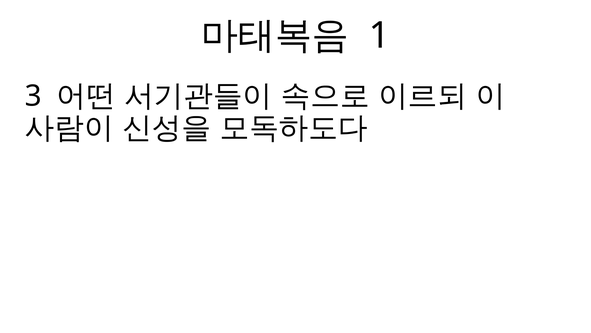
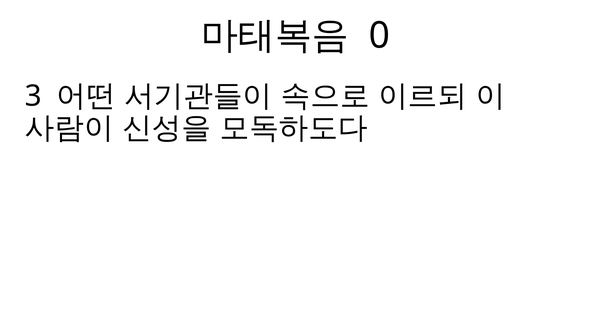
1: 1 -> 0 (379, 36)
